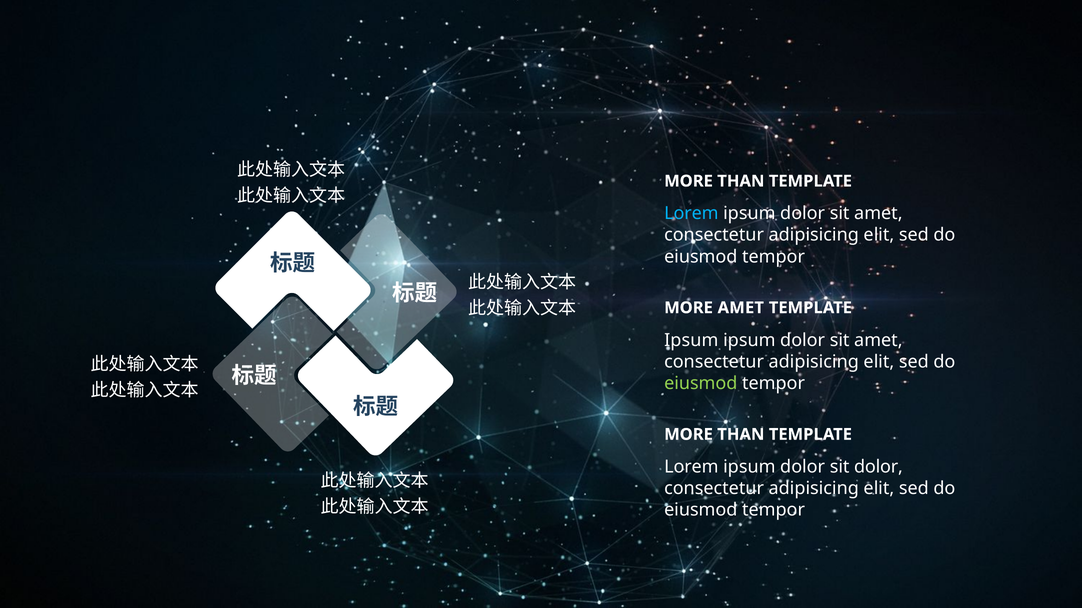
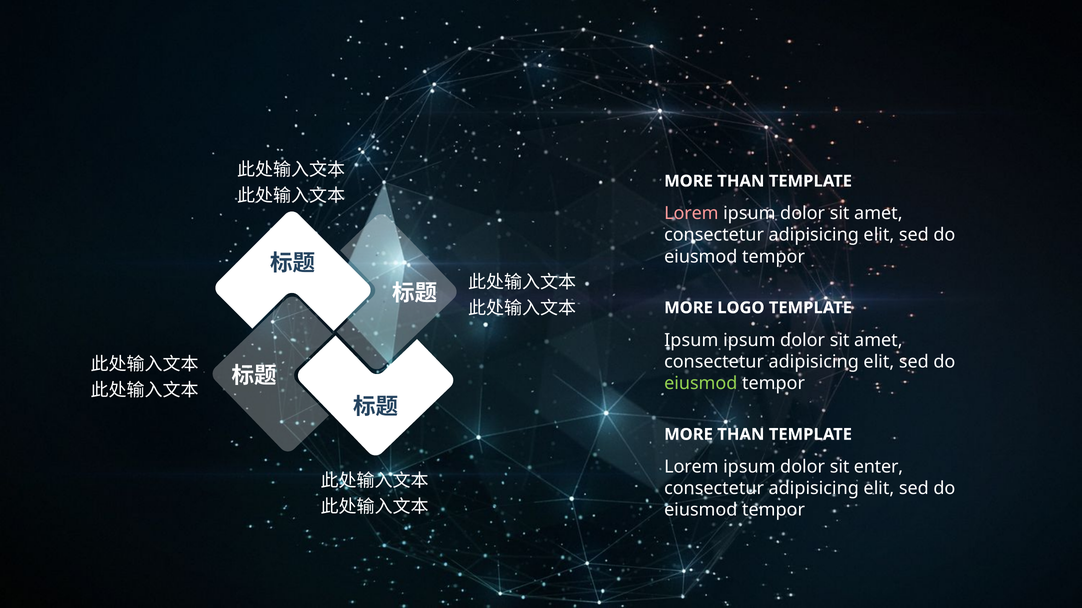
Lorem colour: light blue -> pink (691, 214)
MORE AMET: AMET -> LOGO (741, 308)
sit dolor: dolor -> enter (878, 467)
